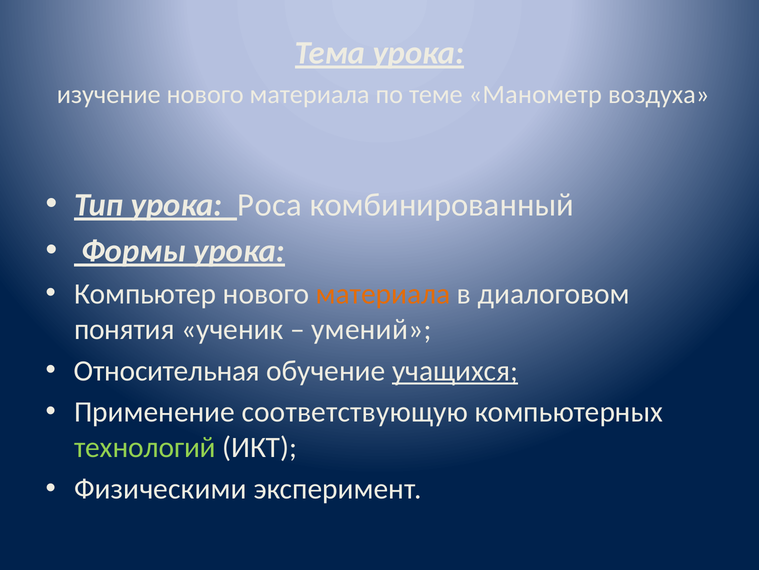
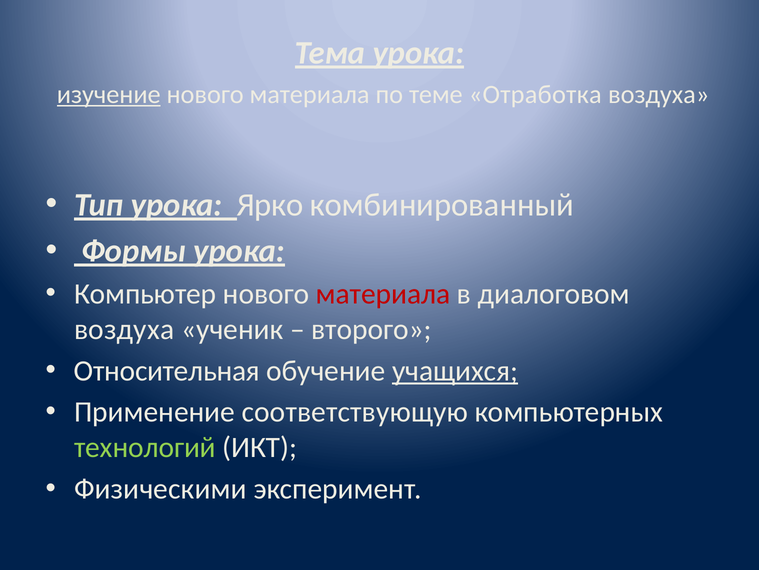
изучение underline: none -> present (109, 94)
Манометр: Манометр -> Отработка (535, 94)
Роса: Роса -> Ярко (270, 205)
материала colour: orange -> red (383, 294)
понятия: понятия -> воздуха (124, 329)
умений: умений -> второго (372, 329)
